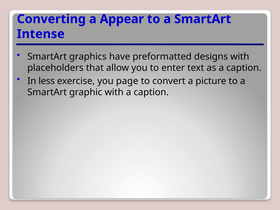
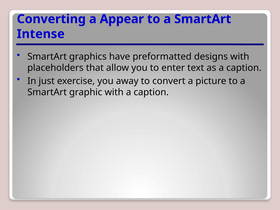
less: less -> just (47, 81)
page: page -> away (127, 81)
